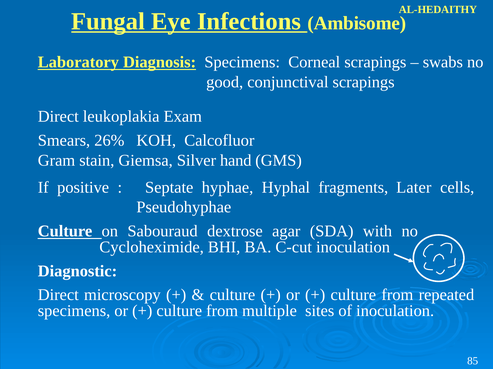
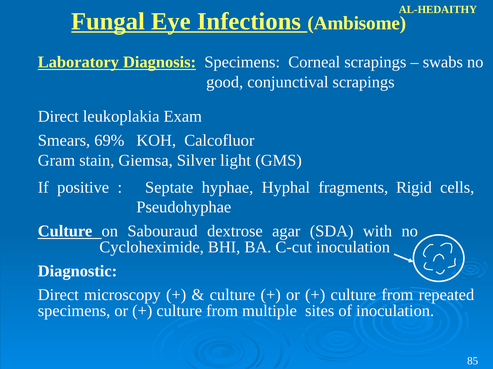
26%: 26% -> 69% (109, 141)
hand: hand -> light (236, 161)
Later: Later -> Rigid (414, 188)
